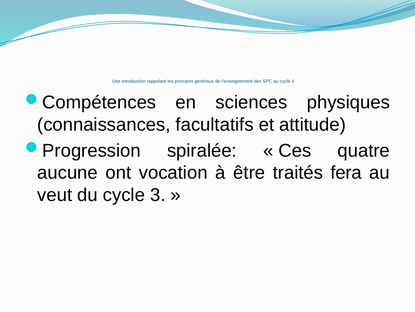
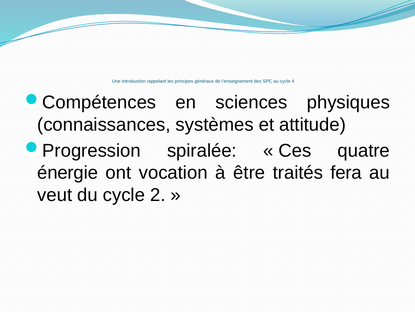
facultatifs: facultatifs -> systèmes (215, 124)
aucune: aucune -> énergie (68, 172)
3: 3 -> 2 (158, 195)
